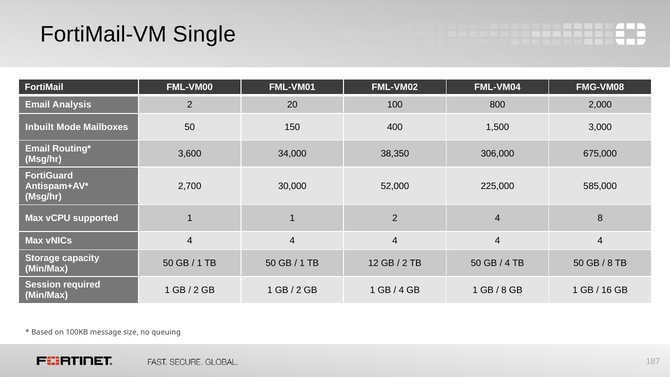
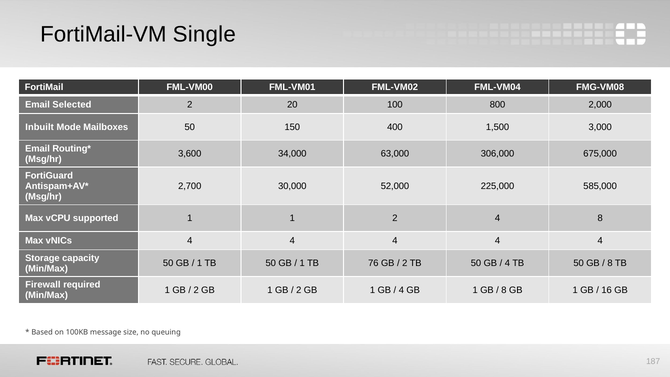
Analysis: Analysis -> Selected (72, 105)
38,350: 38,350 -> 63,000 (395, 154)
12: 12 -> 76 (373, 263)
Session: Session -> Firewall (43, 285)
